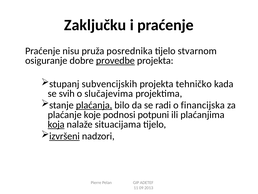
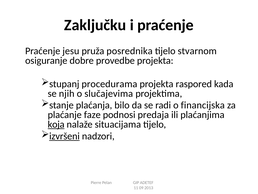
nisu: nisu -> jesu (71, 51)
provedbe underline: present -> none (115, 60)
subvencijskih: subvencijskih -> procedurama (109, 84)
tehničko: tehničko -> raspored (194, 84)
svih: svih -> njih (67, 93)
plaćanja underline: present -> none (94, 105)
koje: koje -> faze (92, 115)
potpuni: potpuni -> predaja (153, 115)
